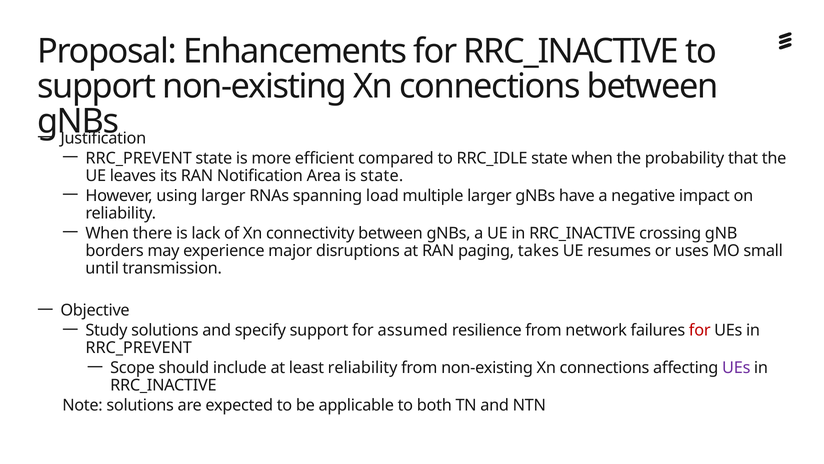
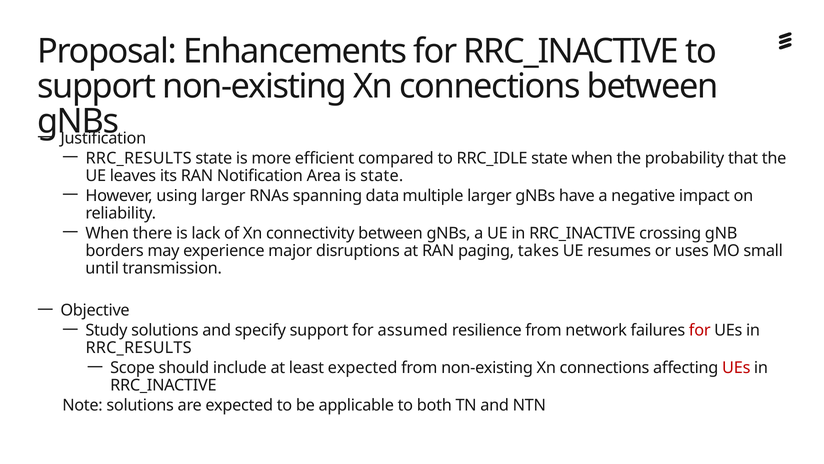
RRC_PREVENT: RRC_PREVENT -> RRC_RESULTS (139, 158)
load: load -> data (382, 195)
RRC_PREVENT: RRC_PREVENT -> RRC_RESULTS (139, 348)
least reliability: reliability -> expected (363, 368)
UEs colour: purple -> red (736, 368)
